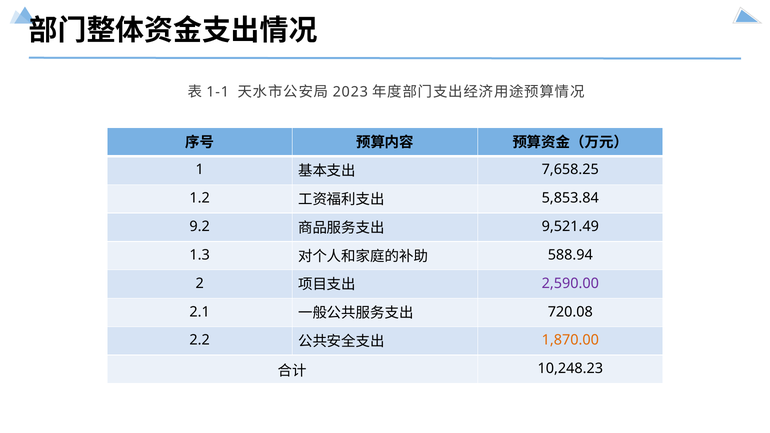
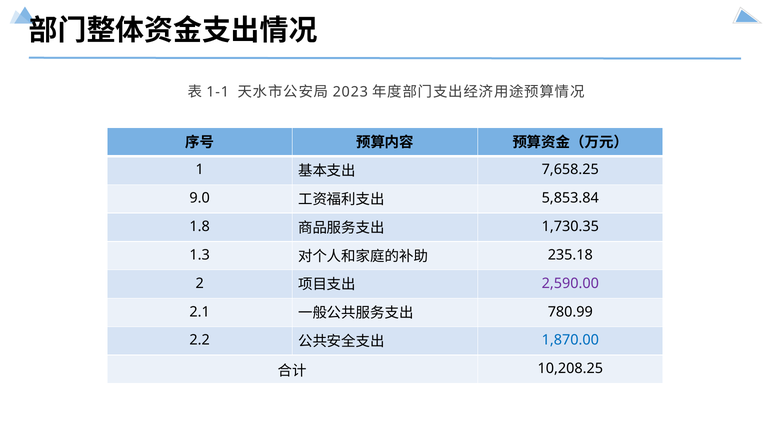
1.2: 1.2 -> 9.0 (200, 198)
9.2: 9.2 -> 1.8 (200, 227)
9,521.49: 9,521.49 -> 1,730.35 (570, 227)
588.94: 588.94 -> 235.18 (570, 255)
720.08: 720.08 -> 780.99 (570, 312)
1,870.00 colour: orange -> blue (570, 340)
10,248.23: 10,248.23 -> 10,208.25 (570, 369)
